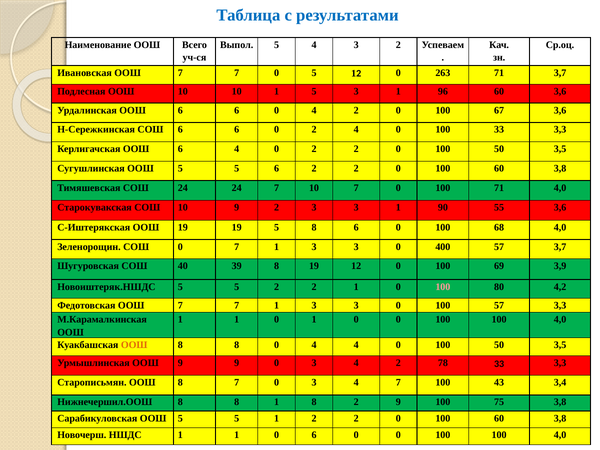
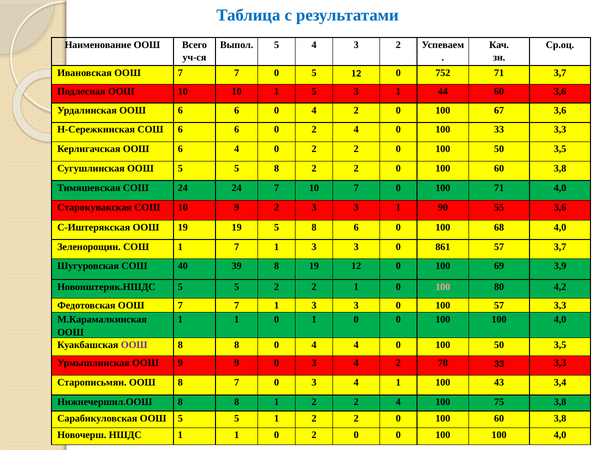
263: 263 -> 752 (443, 73)
96: 96 -> 44 (443, 92)
5 5 6: 6 -> 8 (277, 168)
СОШ 0: 0 -> 1 (180, 247)
400: 400 -> 861 (443, 247)
ООШ colour: orange -> purple (134, 345)
4 7: 7 -> 1 (398, 383)
8 1 8: 8 -> 2 (314, 402)
9: 9 -> 4 (398, 402)
1 0 6: 6 -> 2 (314, 435)
